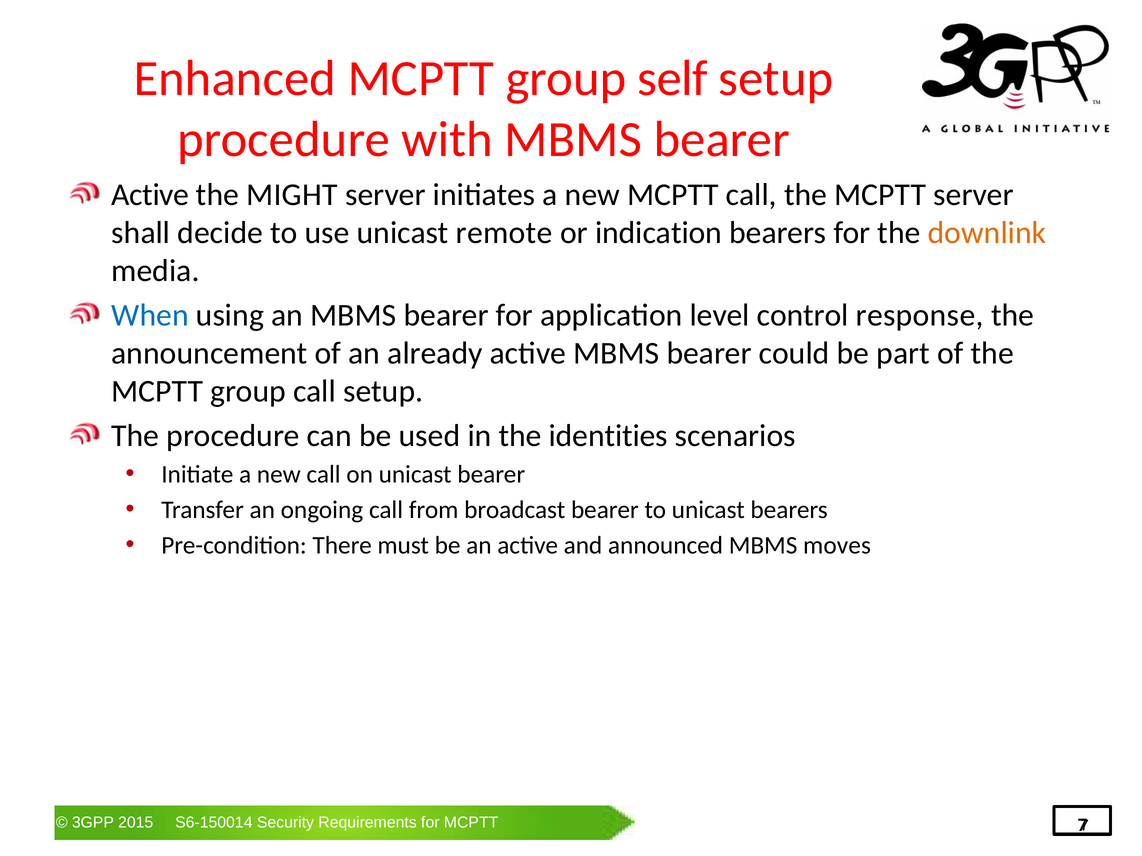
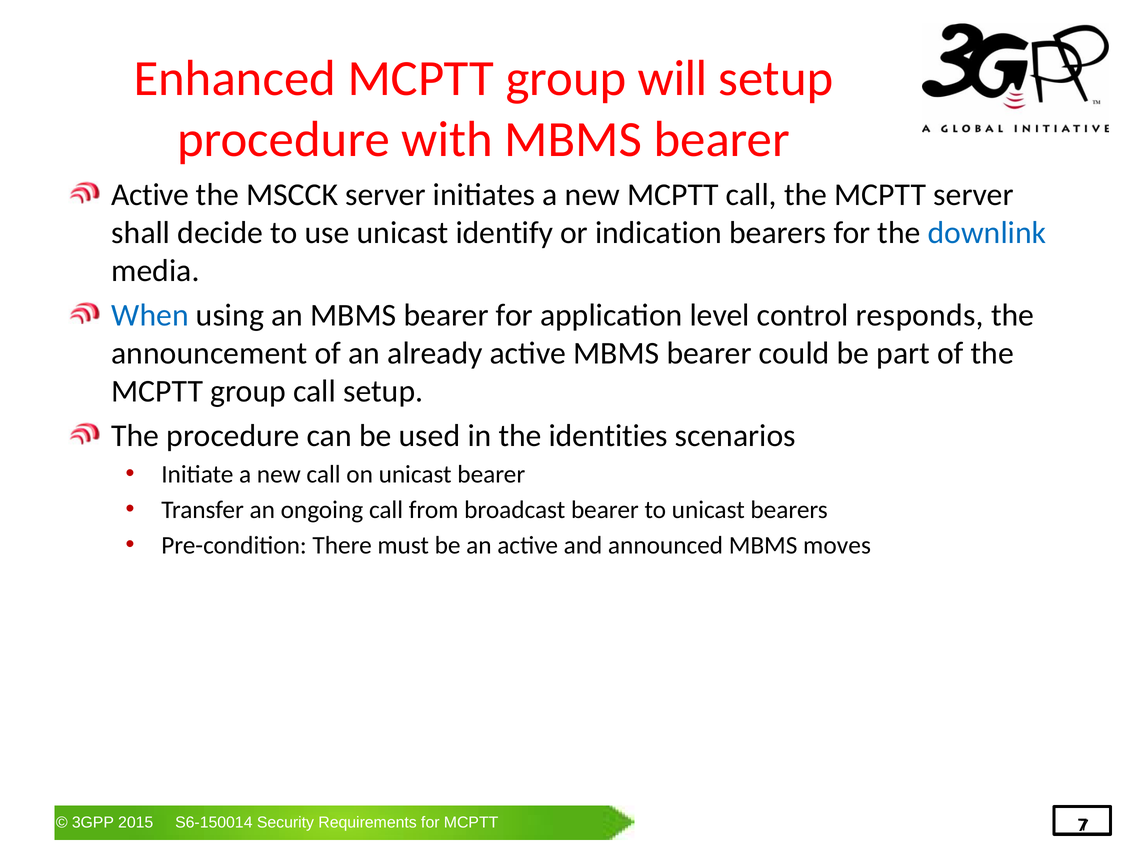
self: self -> will (673, 79)
MIGHT: MIGHT -> MSCCK (292, 195)
remote: remote -> identify (504, 233)
downlink colour: orange -> blue (987, 233)
response: response -> responds (920, 315)
